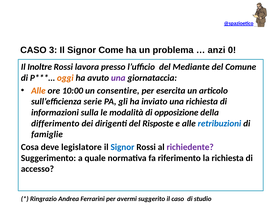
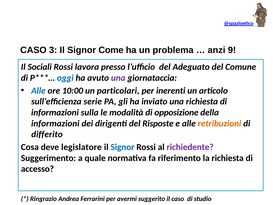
0: 0 -> 9 (232, 50)
Inoltre: Inoltre -> Sociali (40, 67)
Mediante: Mediante -> Adeguato (191, 67)
oggi colour: orange -> blue (65, 78)
Alle colour: orange -> blue (38, 90)
consentire: consentire -> particolari (118, 90)
esercita: esercita -> inerenti (171, 90)
differimento: differimento -> informazioni (55, 123)
retribuzioni colour: blue -> orange (219, 123)
famiglie: famiglie -> differito (47, 134)
